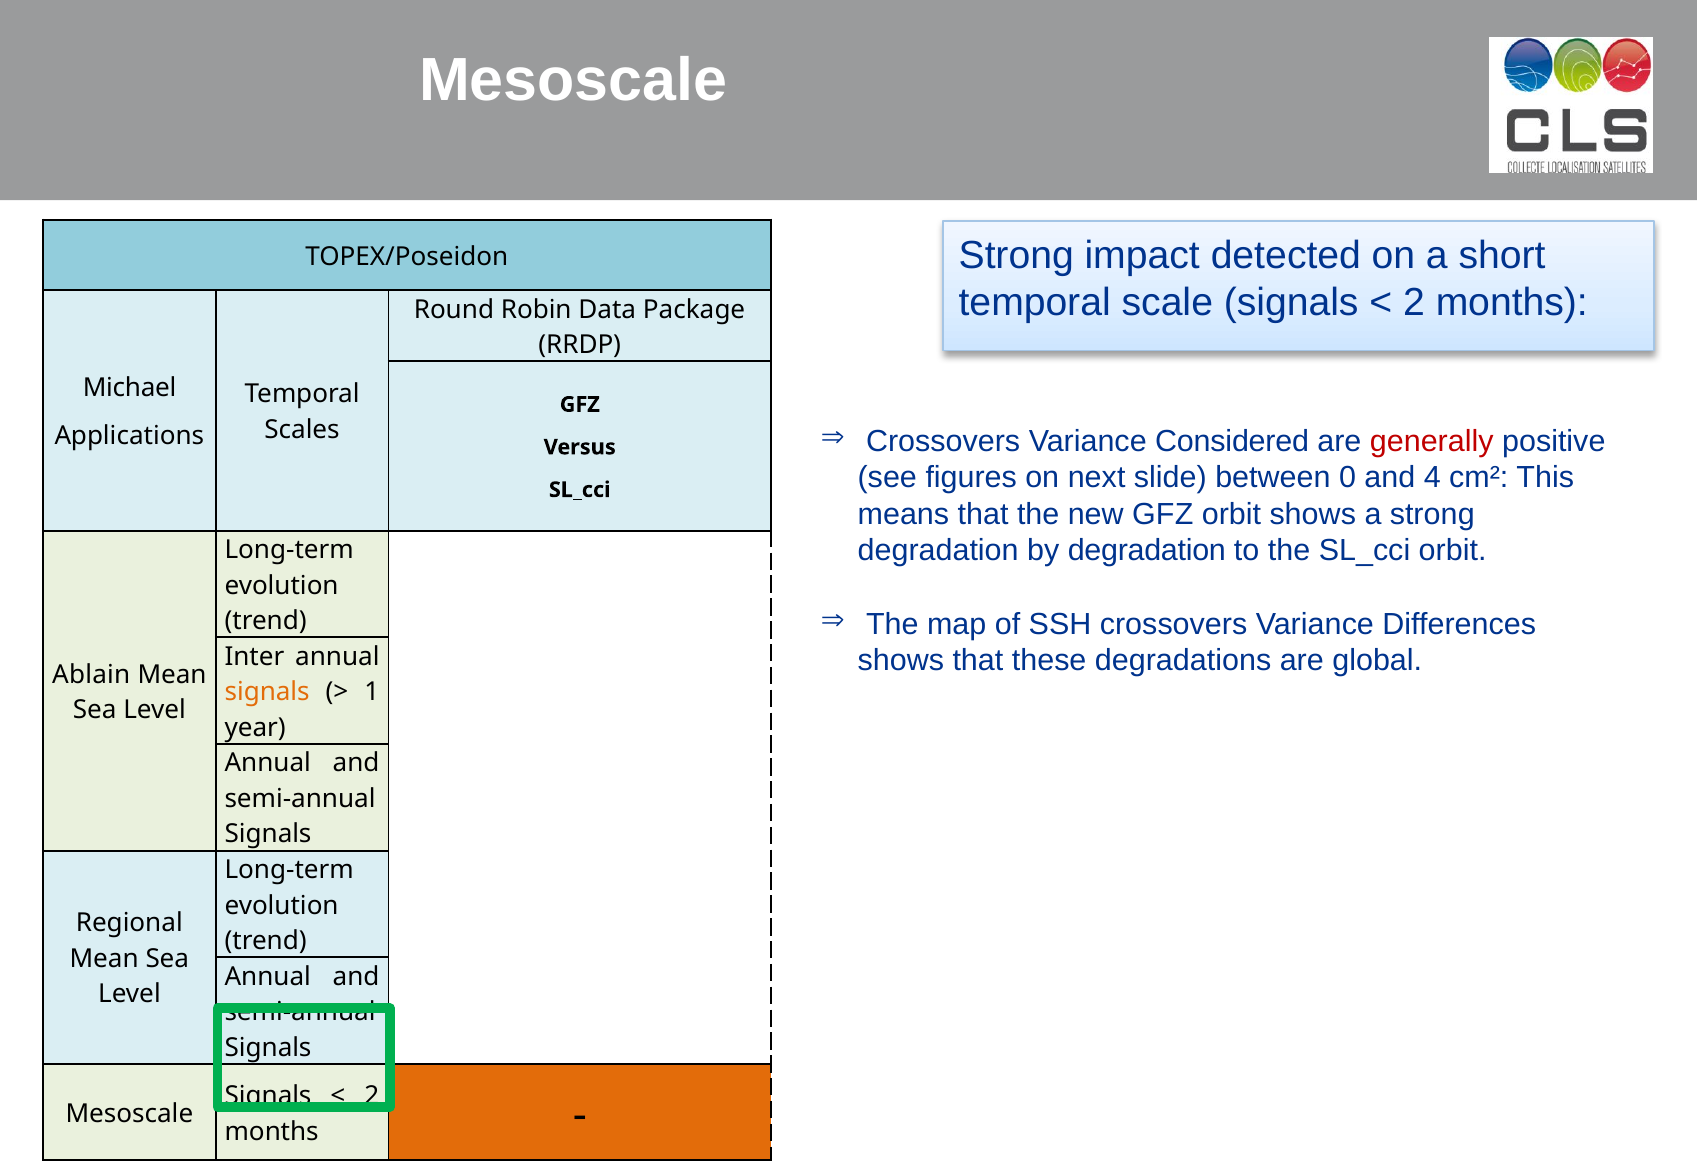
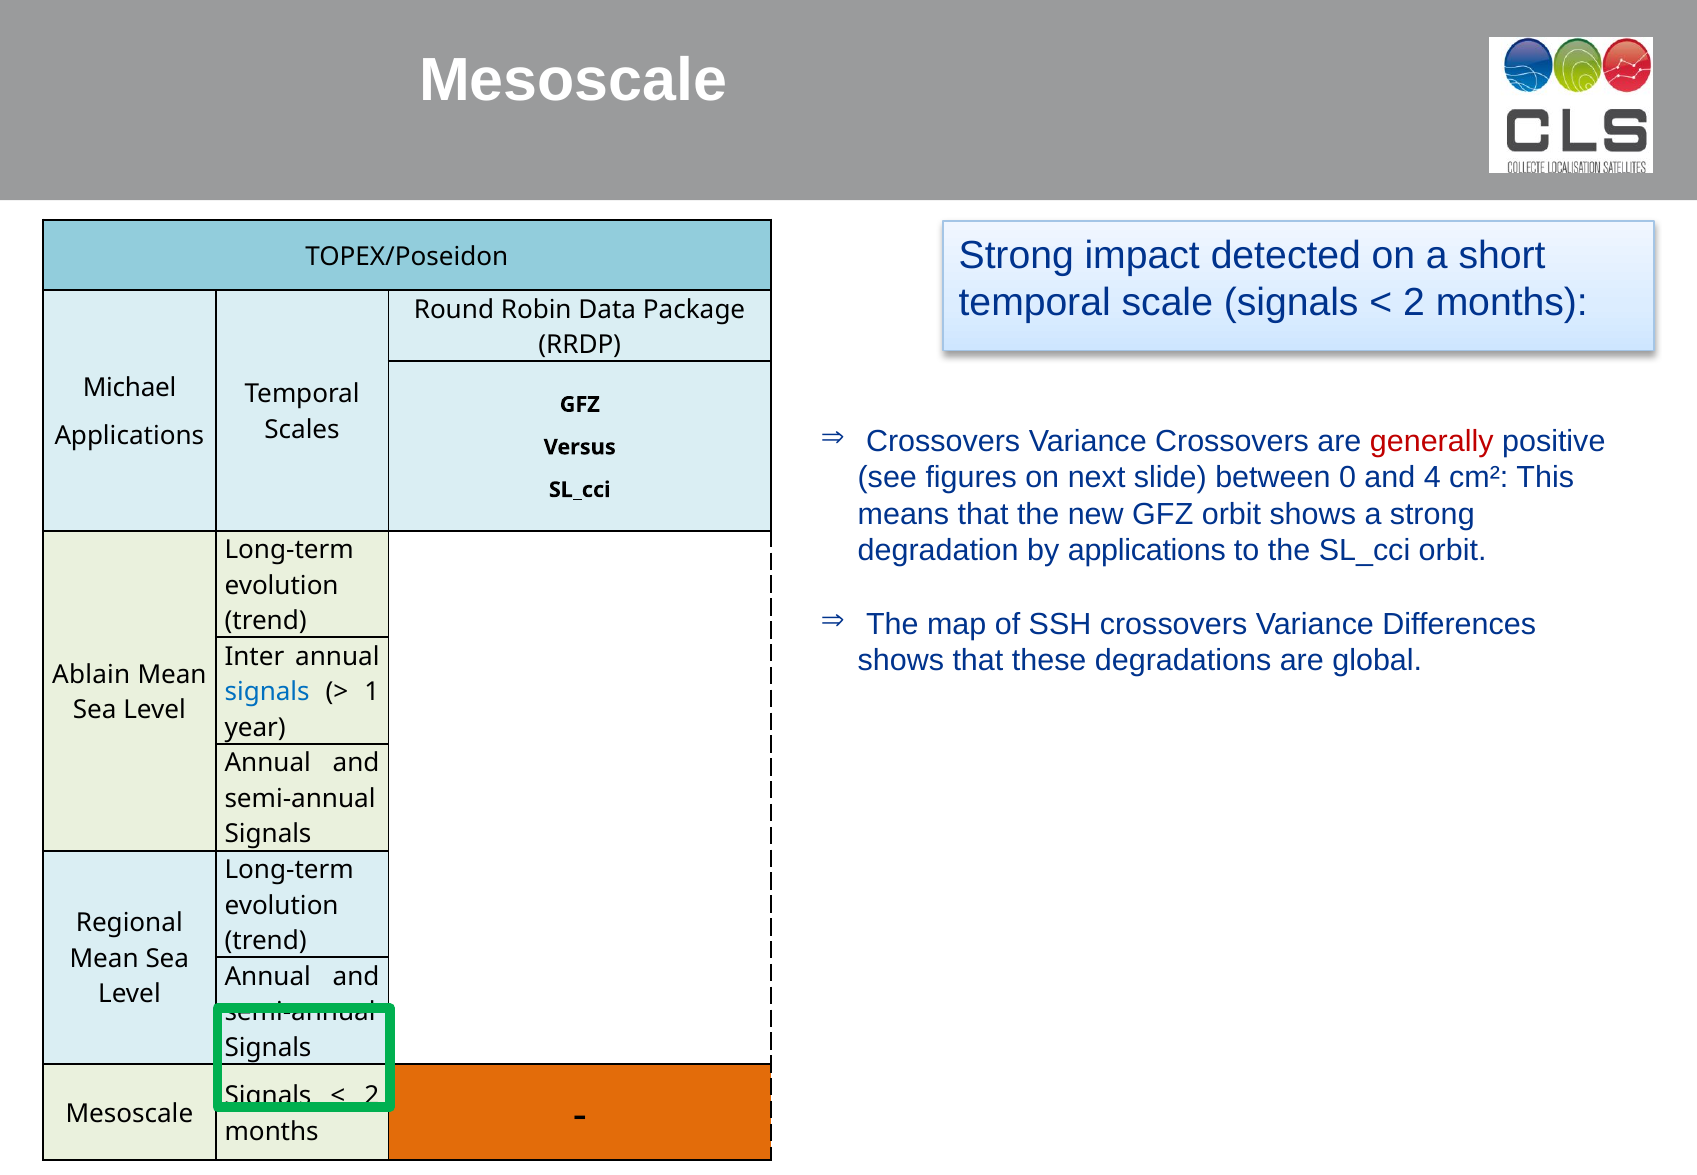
Variance Considered: Considered -> Crossovers (1232, 441)
by degradation: degradation -> applications (1147, 551)
signals colour: orange -> blue (267, 692)
